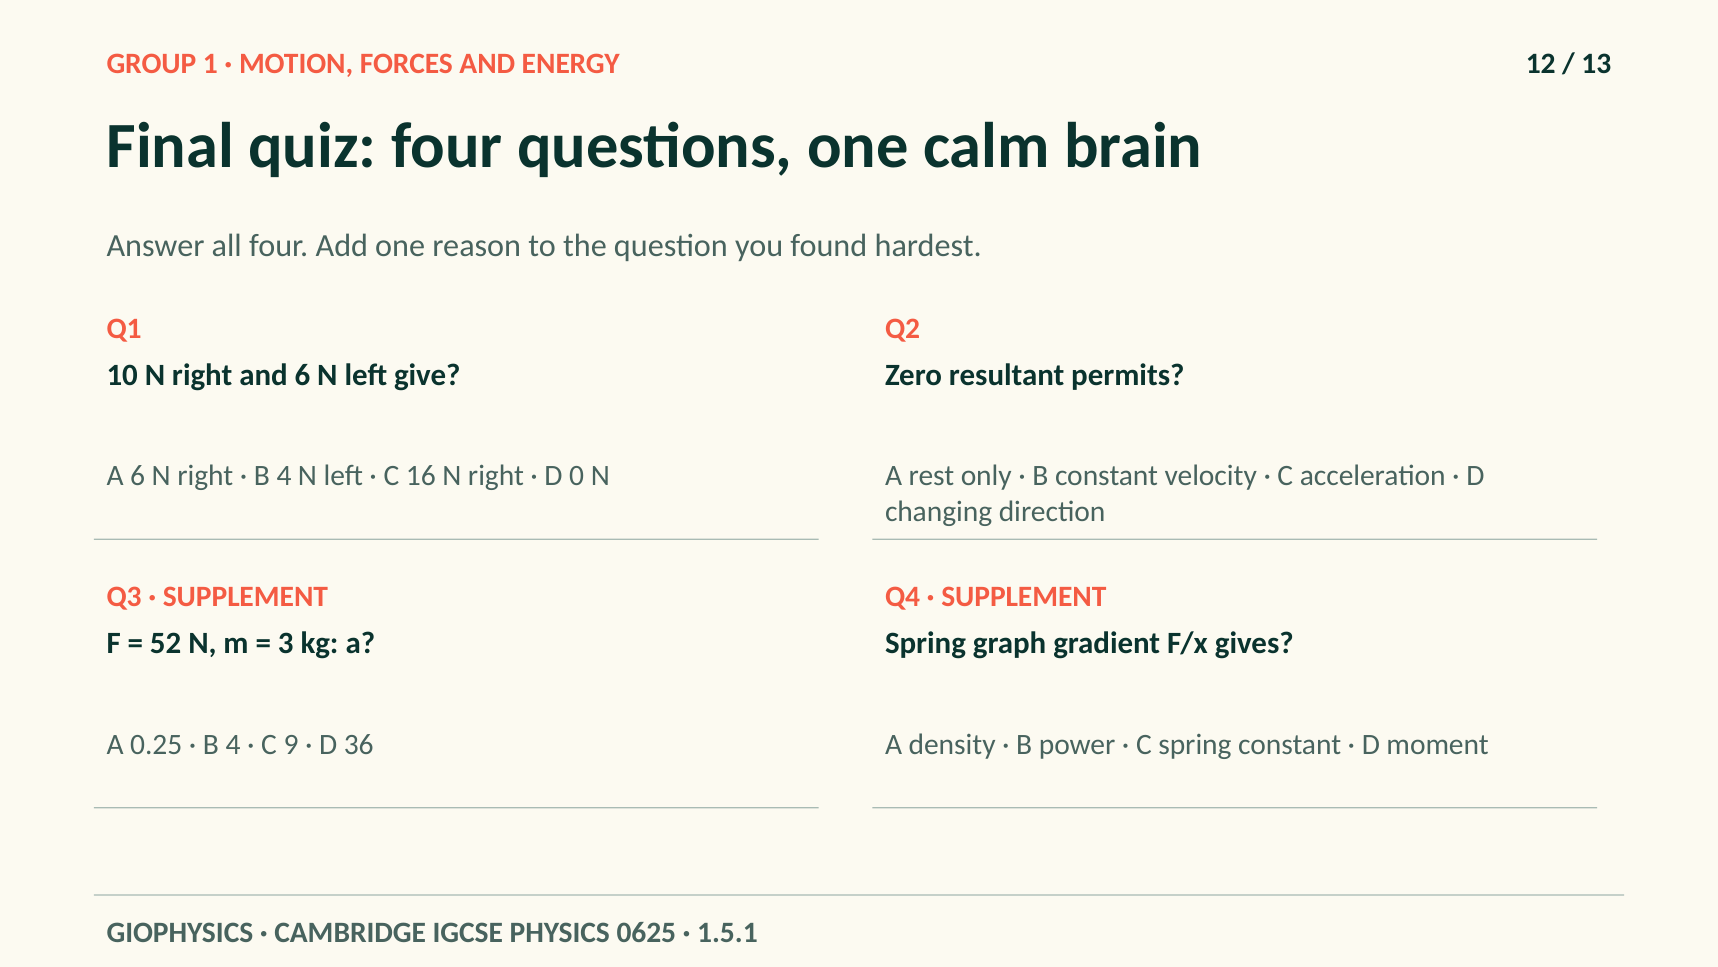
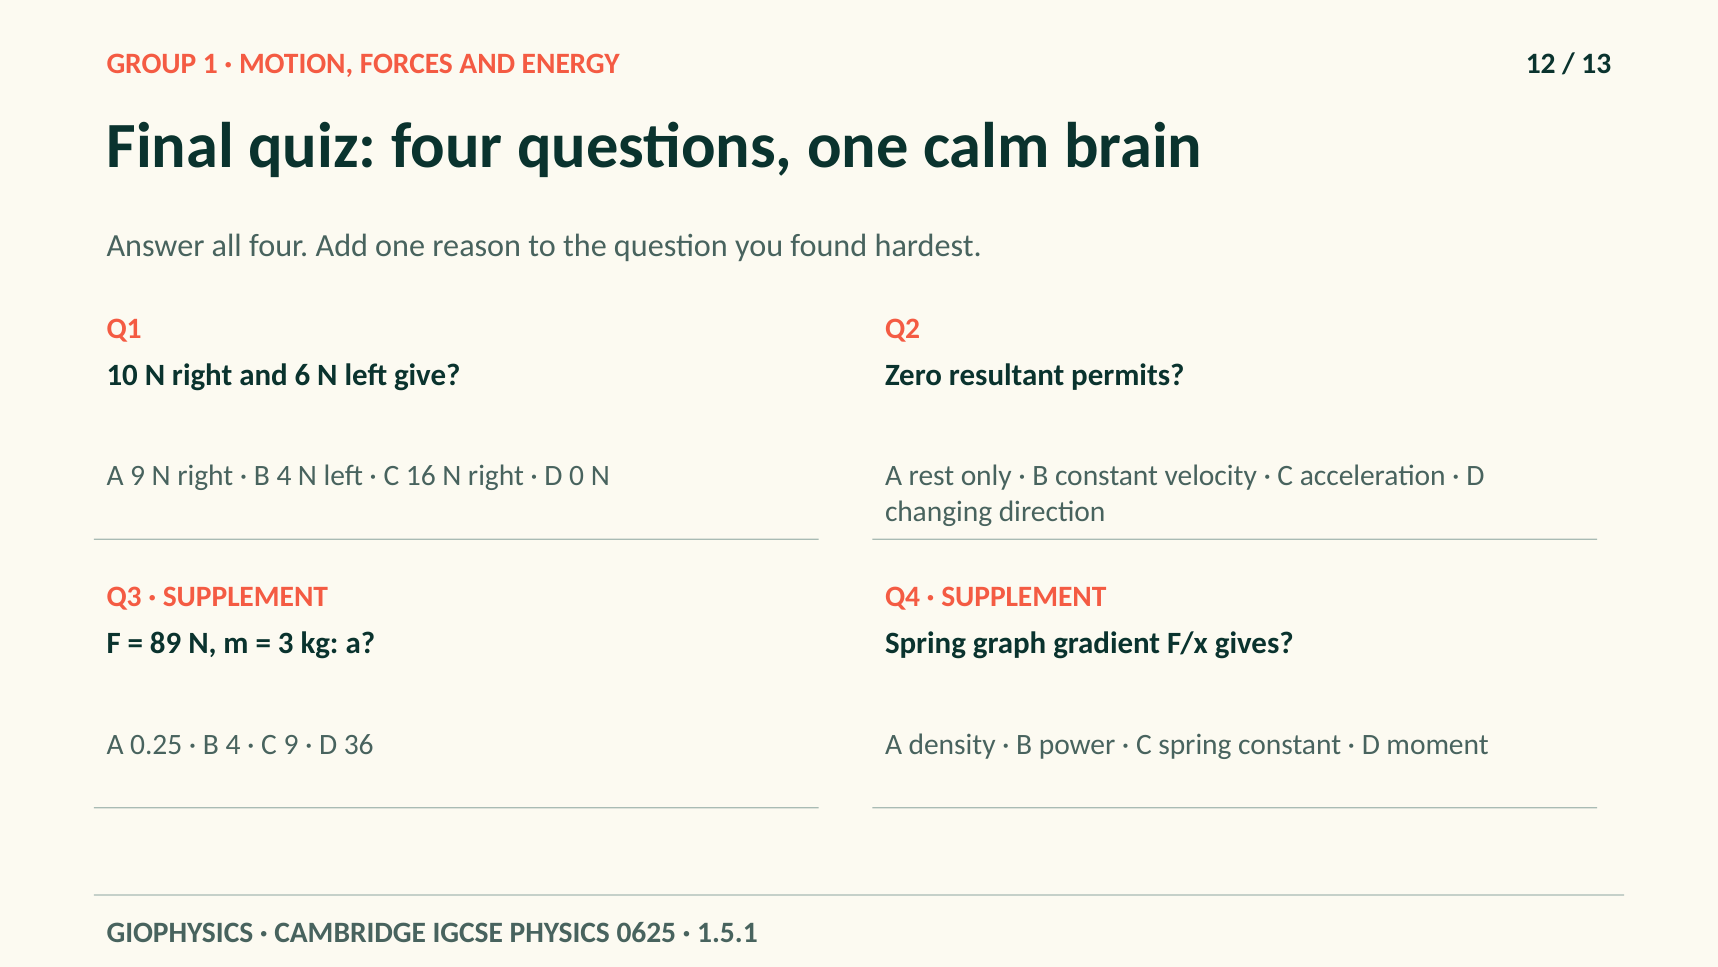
A 6: 6 -> 9 (138, 476)
52: 52 -> 89 (166, 643)
